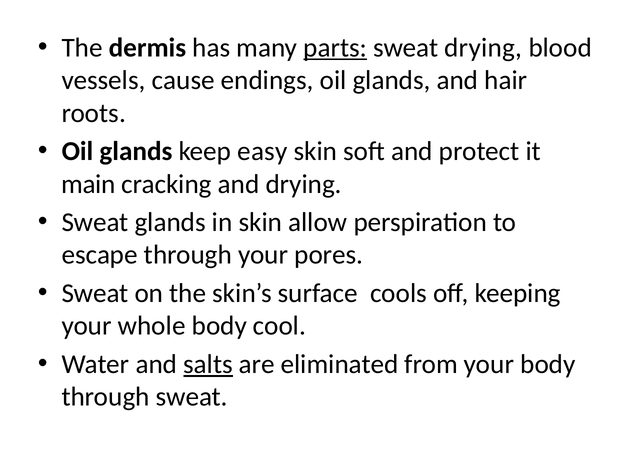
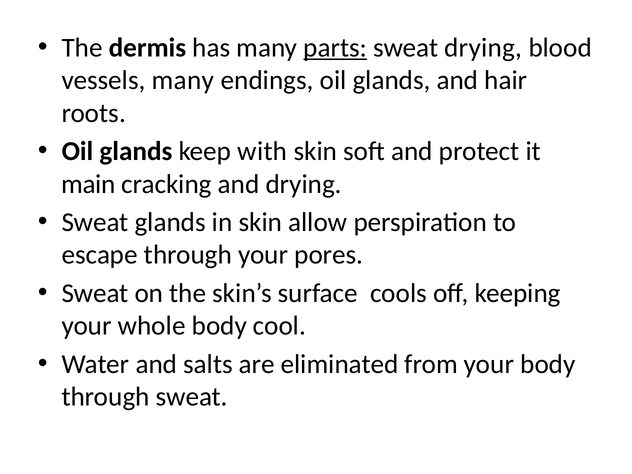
vessels cause: cause -> many (183, 80)
easy: easy -> with (262, 151)
salts underline: present -> none (208, 364)
